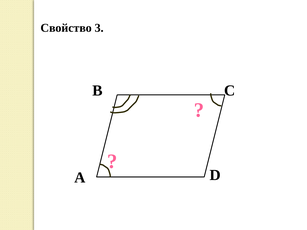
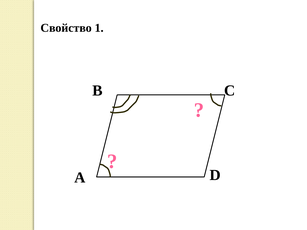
3: 3 -> 1 (99, 28)
